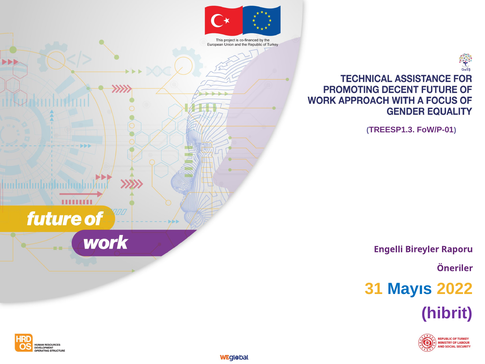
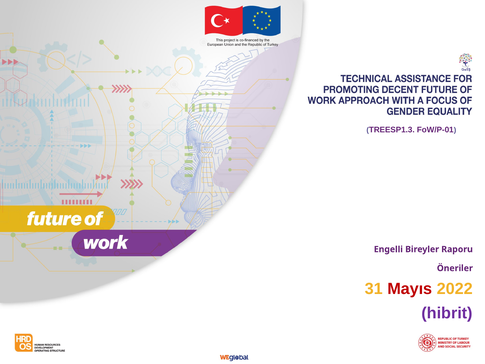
Mayıs colour: blue -> red (410, 289)
